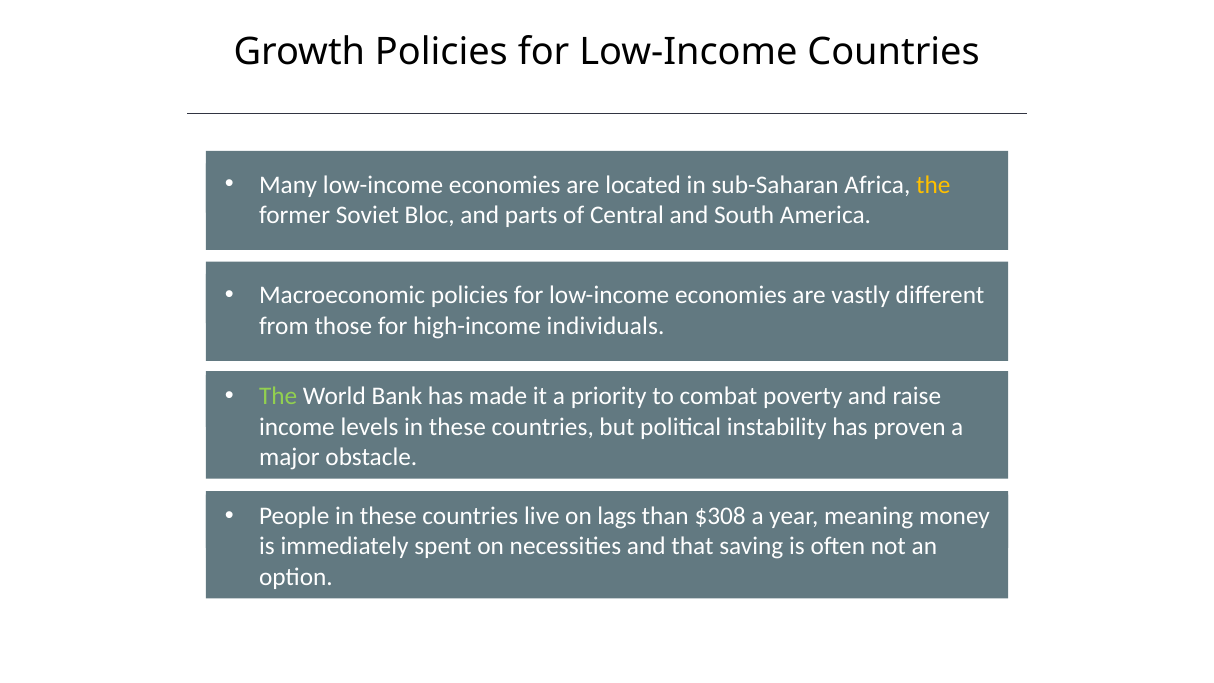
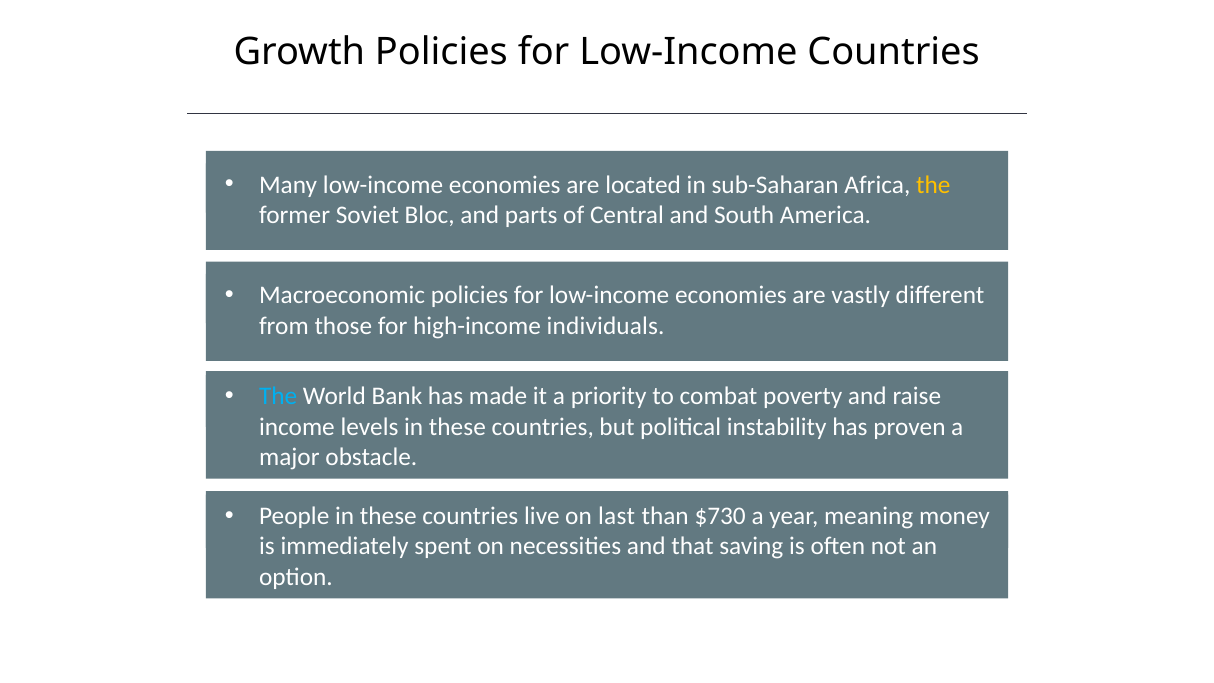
The colour: light green -> light blue (278, 397)
lags: lags -> last (617, 516)
$308: $308 -> $730 (720, 516)
